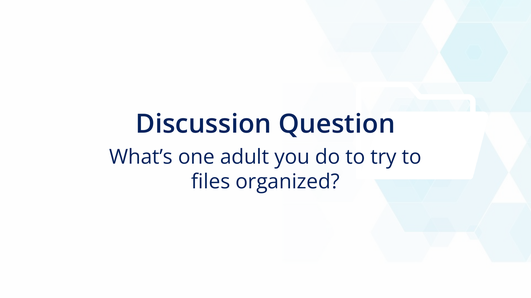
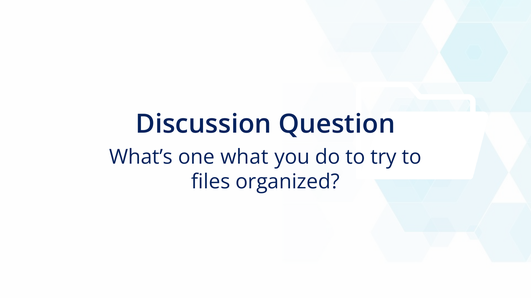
adult: adult -> what (244, 157)
